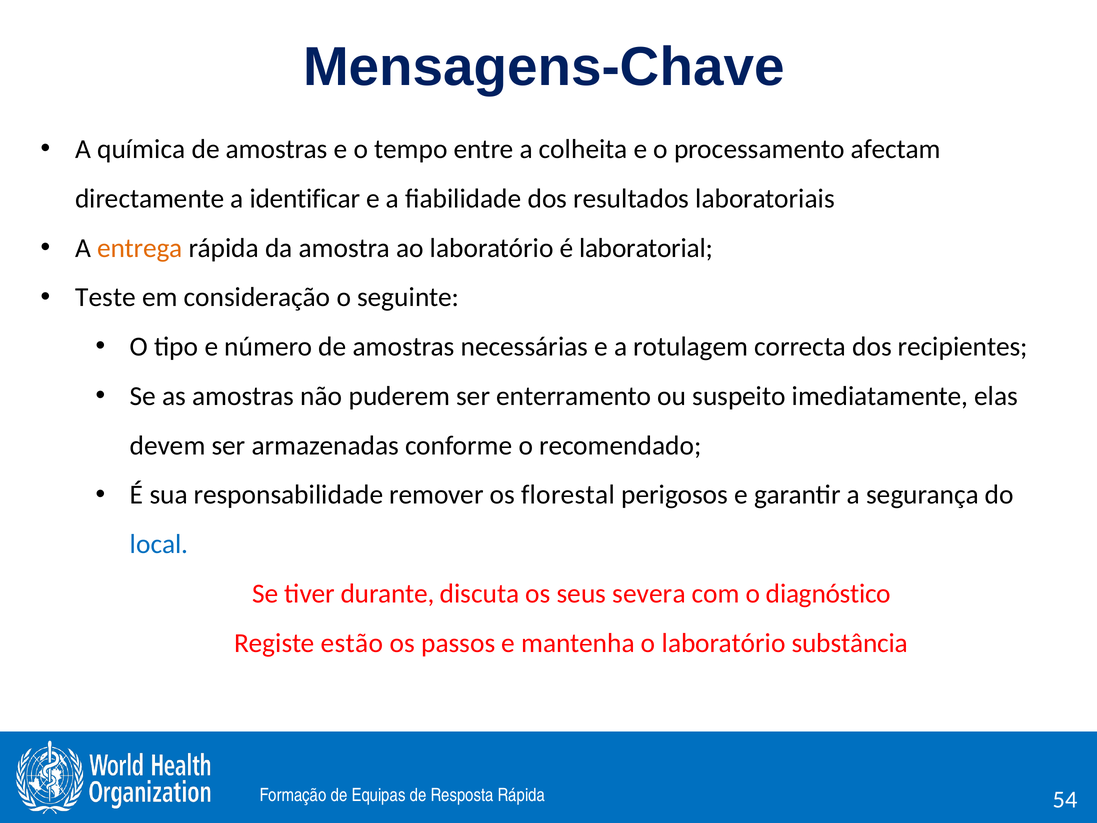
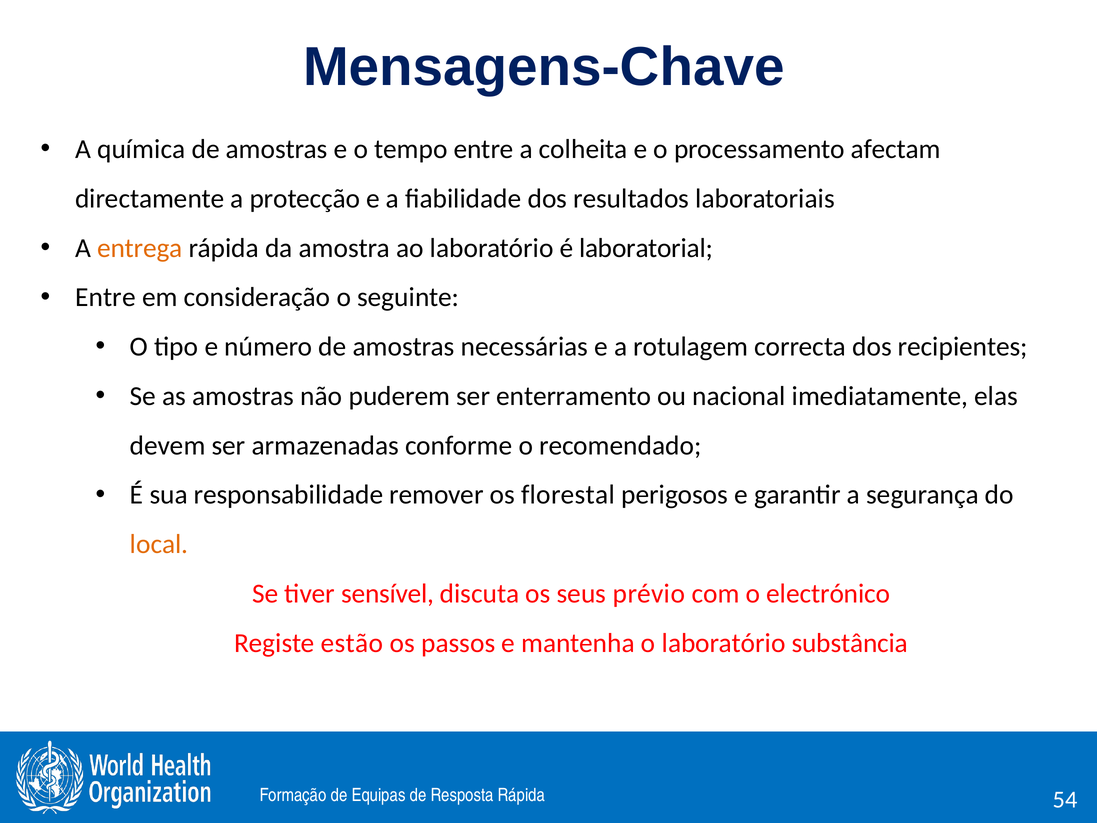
identificar: identificar -> protecção (305, 199)
Teste: Teste -> Entre (105, 297)
suspeito: suspeito -> nacional (739, 396)
local colour: blue -> orange (159, 544)
durante: durante -> sensível (388, 594)
severa: severa -> prévio (649, 594)
diagnóstico: diagnóstico -> electrónico (828, 594)
